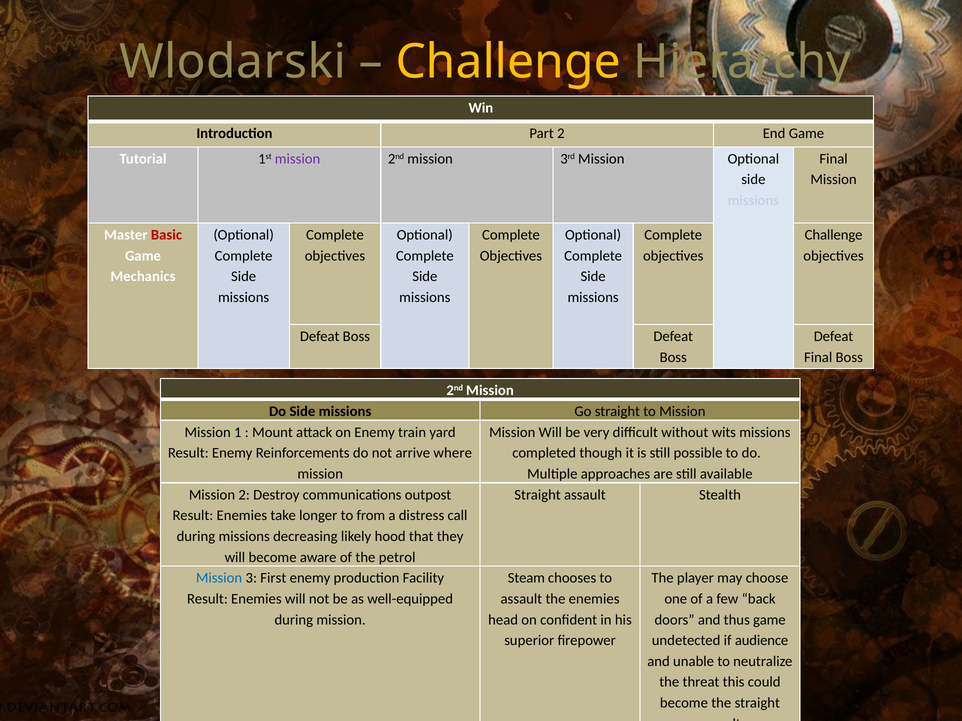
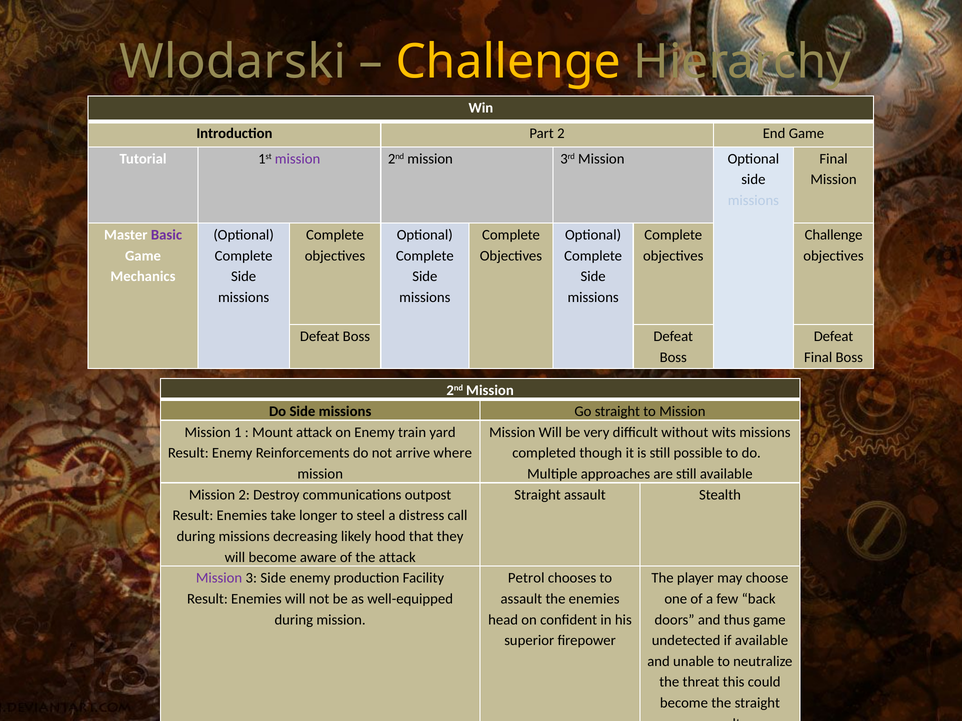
Basic colour: red -> purple (166, 235)
from: from -> steel (371, 516)
the petrol: petrol -> attack (397, 558)
Mission colour: blue -> purple (219, 578)
3 First: First -> Side (273, 578)
Steam: Steam -> Petrol (526, 578)
if audience: audience -> available (761, 641)
